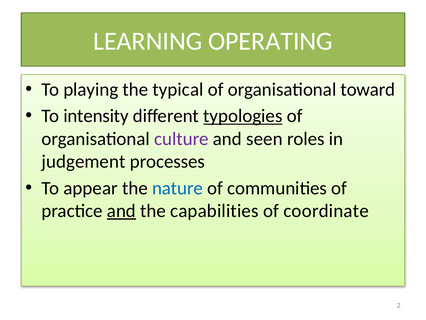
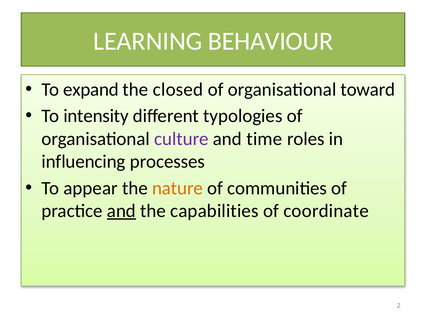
OPERATING: OPERATING -> BEHAVIOUR (270, 41)
playing: playing -> expand (91, 89)
typical: typical -> closed (178, 89)
typologies underline: present -> none (243, 116)
seen: seen -> time (264, 139)
judgement: judgement -> influencing (84, 161)
nature colour: blue -> orange (178, 188)
